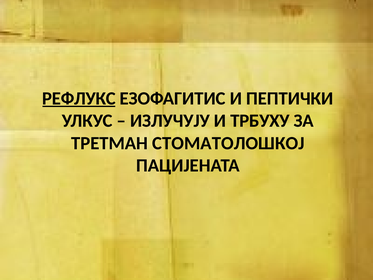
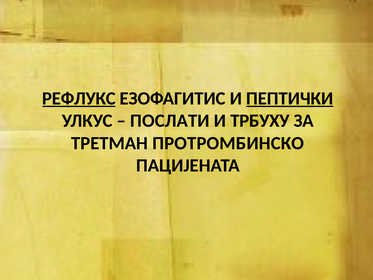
ПЕПТИЧКИ underline: none -> present (290, 98)
ИЗЛУЧУЈУ: ИЗЛУЧУЈУ -> ПОСЛАТИ (170, 121)
СТОМАТОЛОШКОЈ: СТОМАТОЛОШКОЈ -> ПРОТРОМБИНСКО (228, 143)
